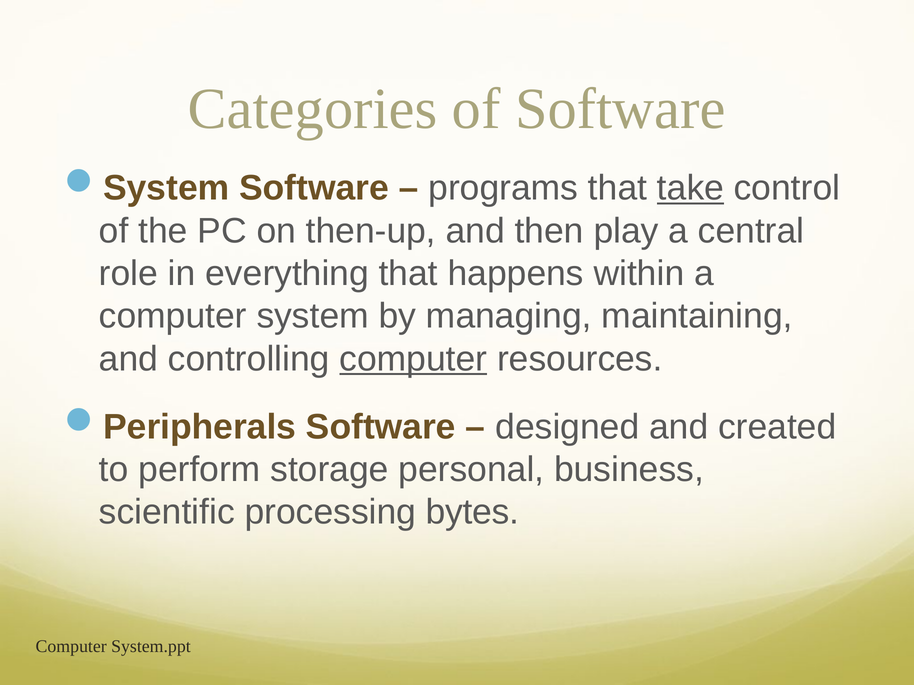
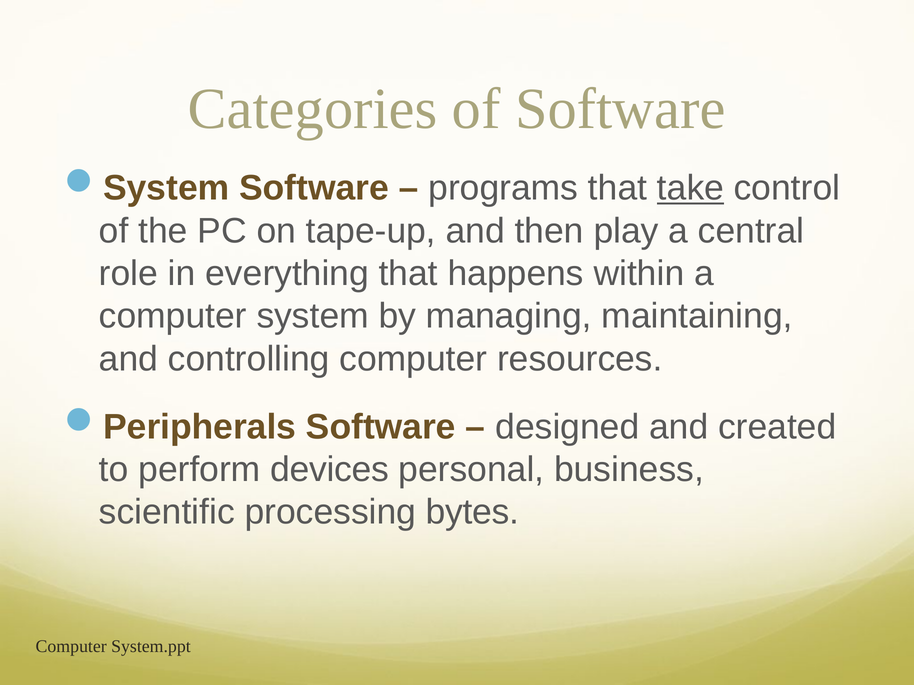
then-up: then-up -> tape-up (371, 231)
computer underline: present -> none (413, 359)
storage: storage -> devices (330, 470)
